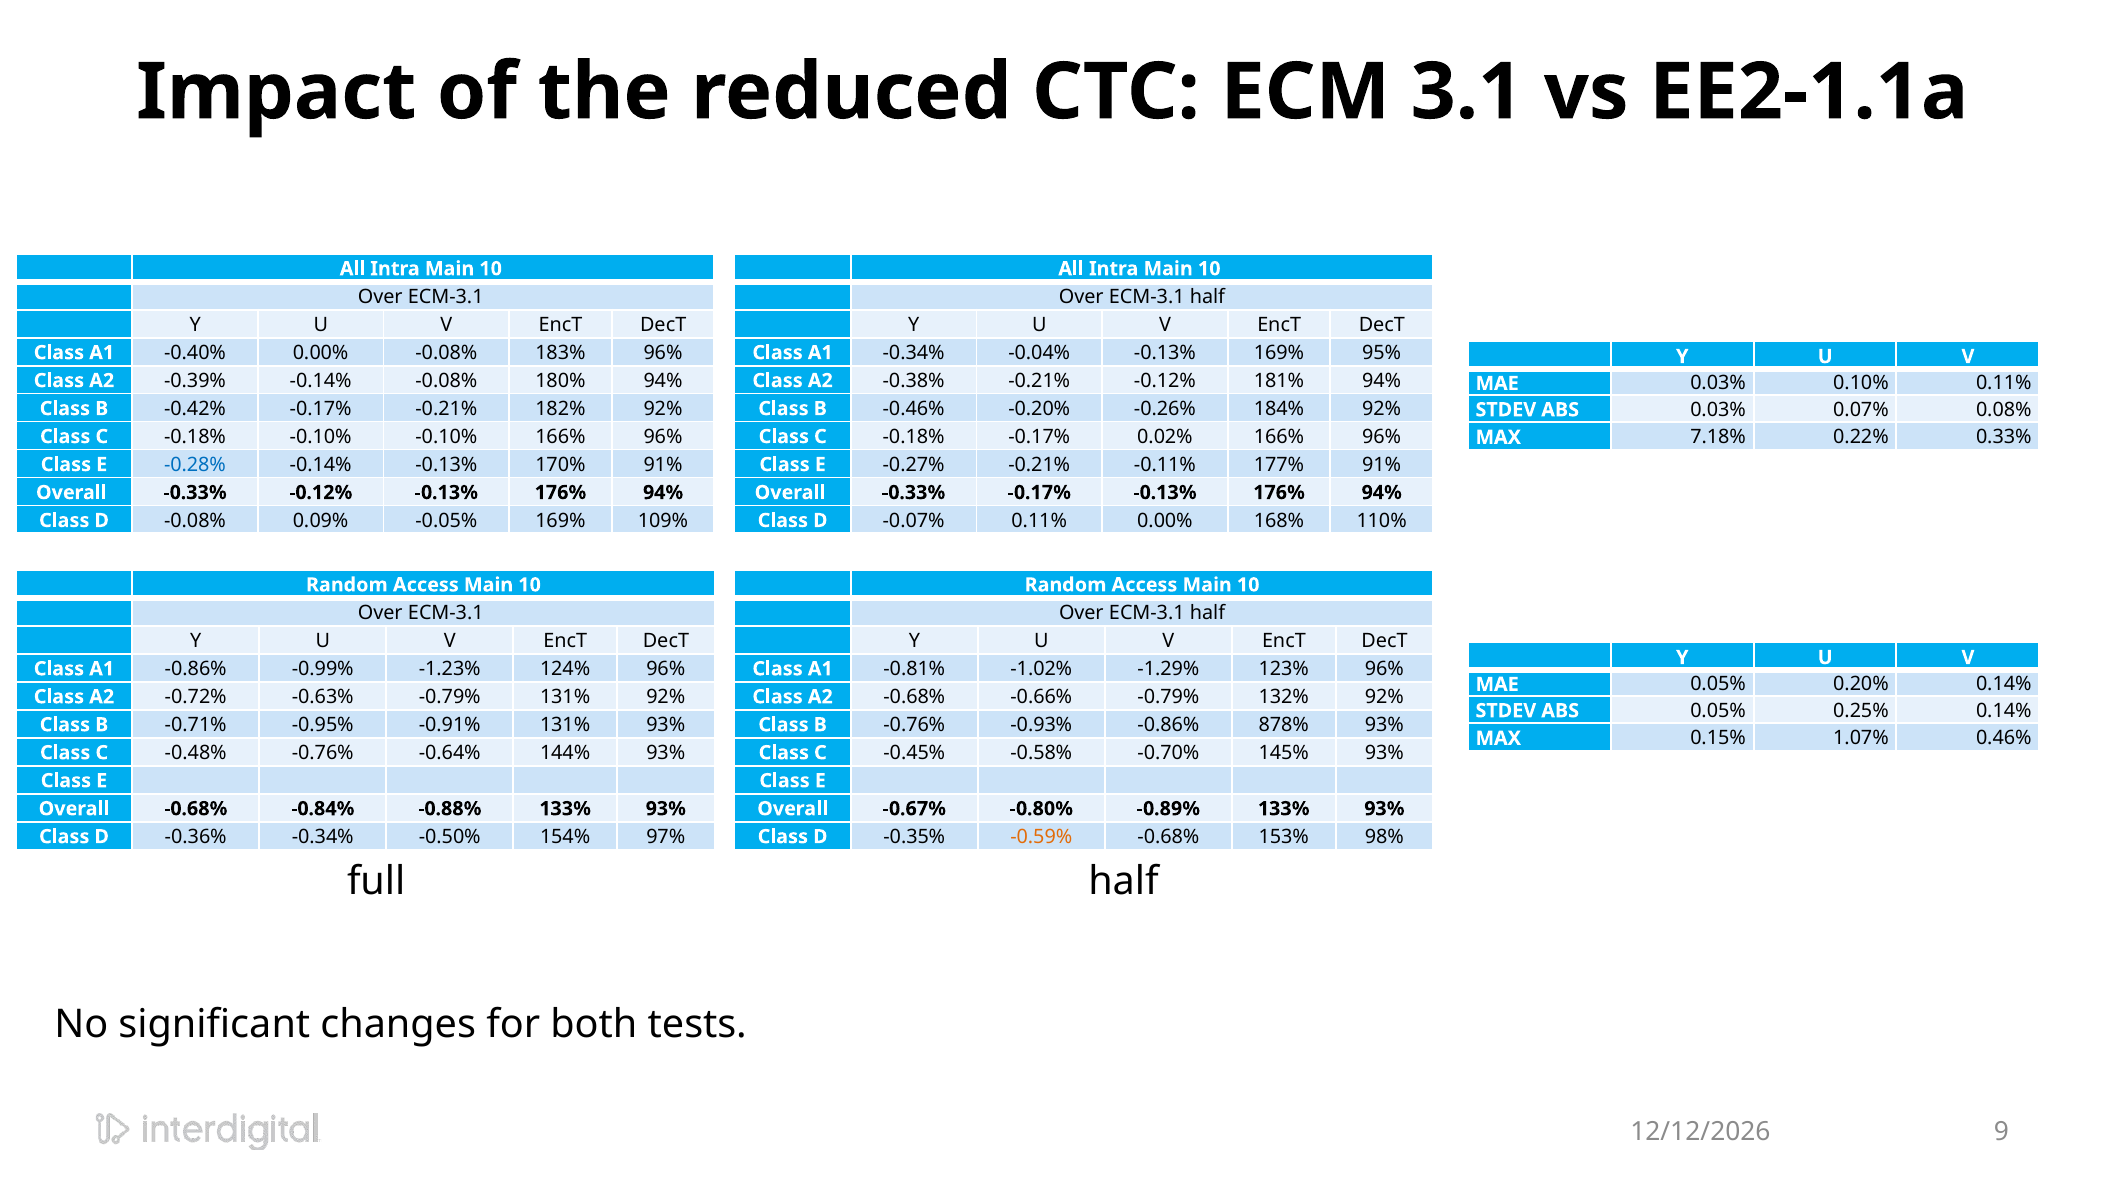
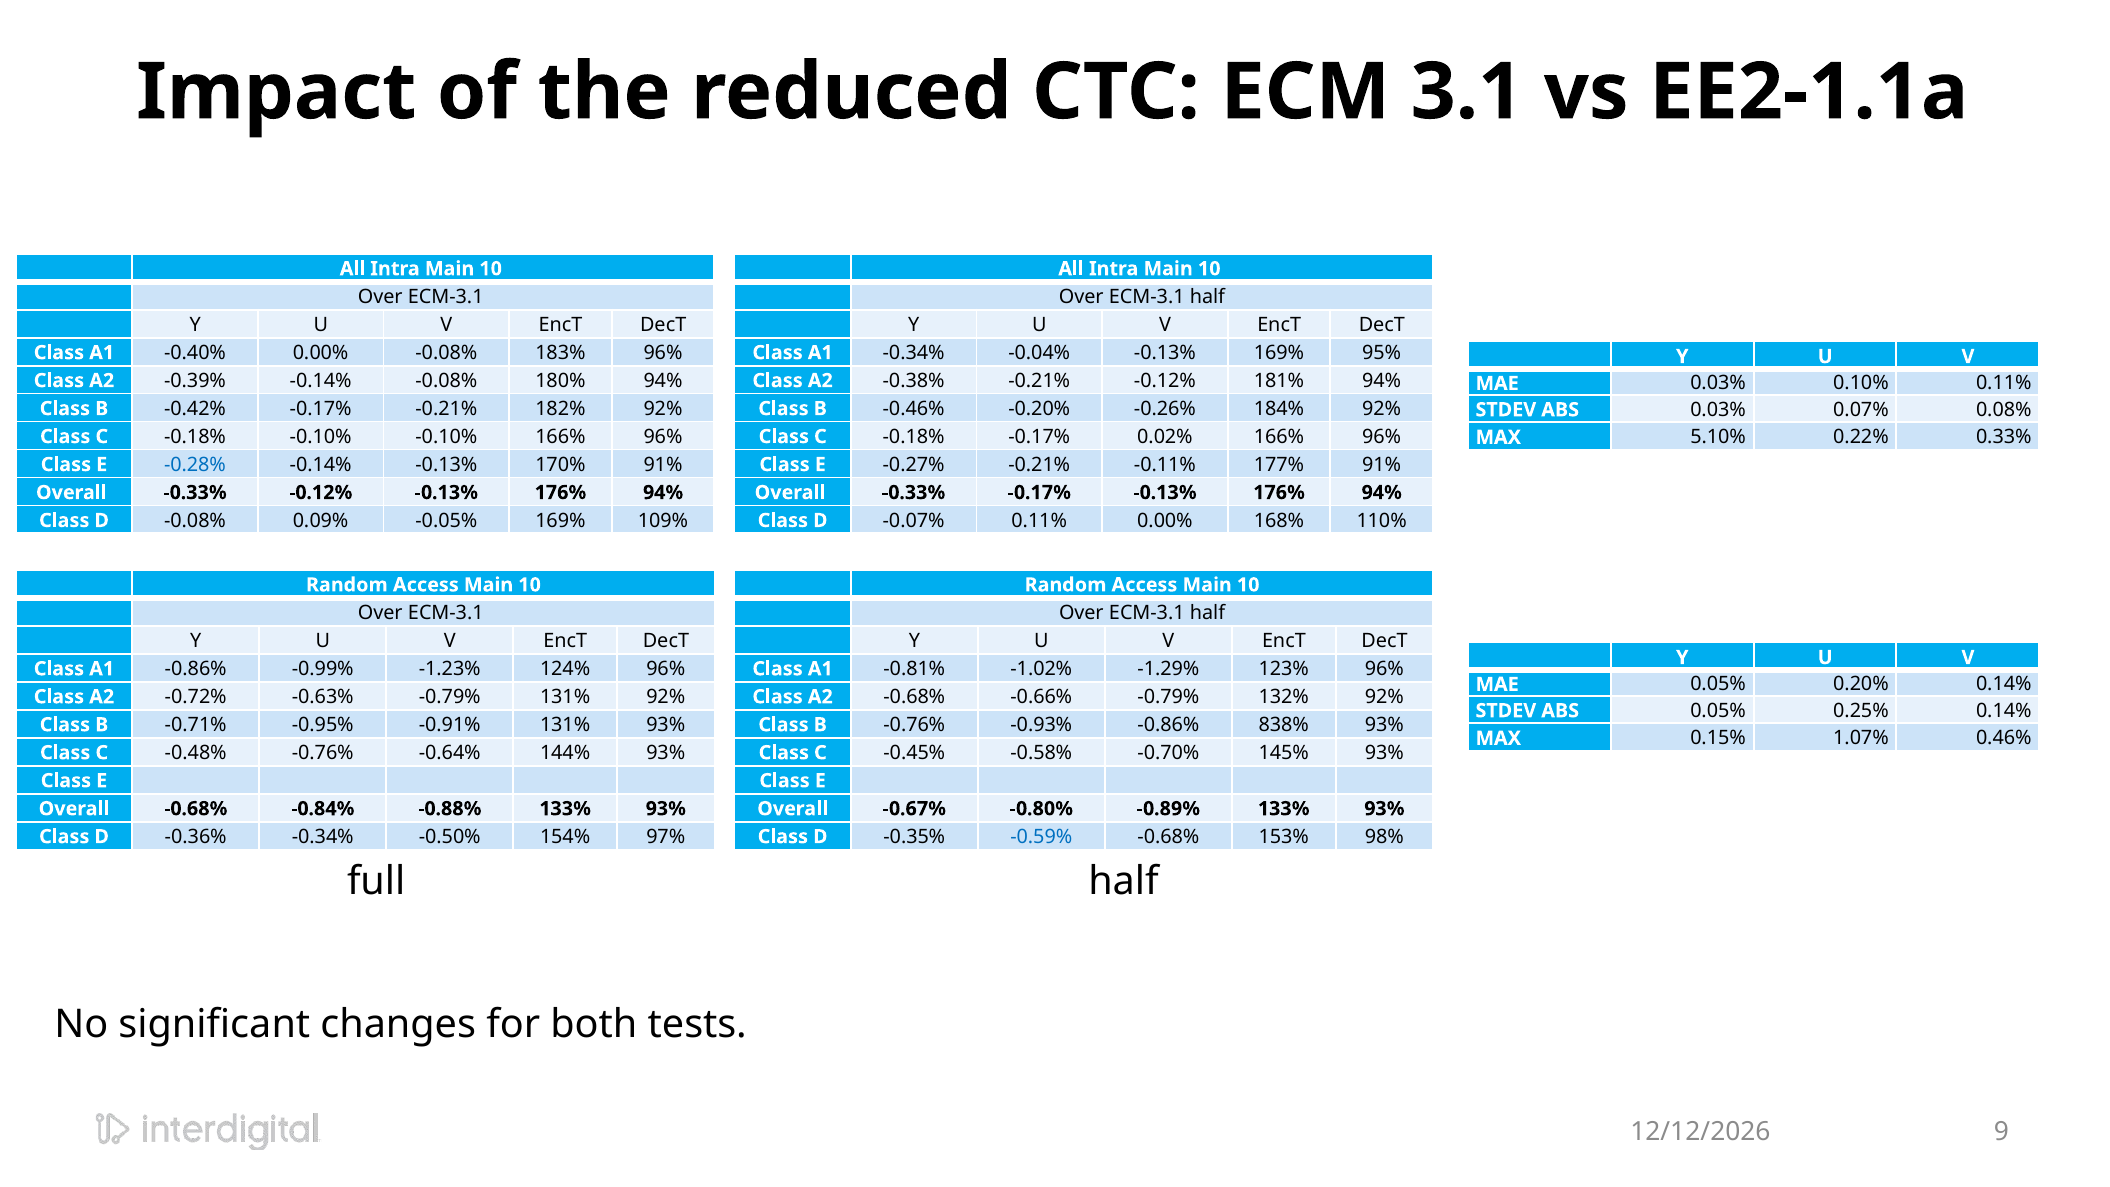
7.18%: 7.18% -> 5.10% (1718, 437)
878%: 878% -> 838% (1284, 725)
-0.59% colour: orange -> blue (1041, 837)
